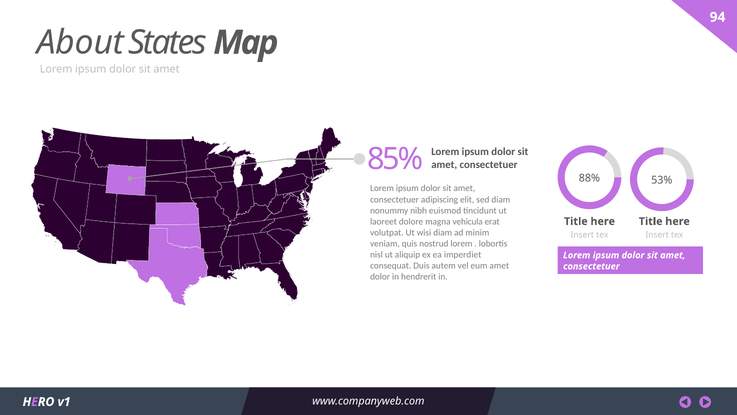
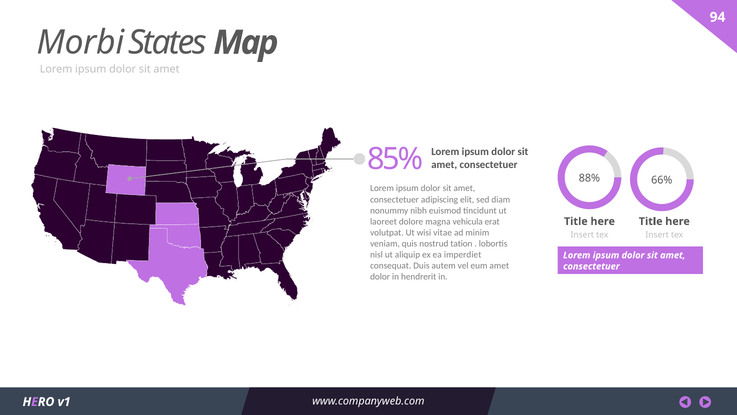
About: About -> Morbi (80, 43)
53%: 53% -> 66% (662, 180)
wisi diam: diam -> vitae (443, 232)
nostrud lorem: lorem -> tation (461, 243)
